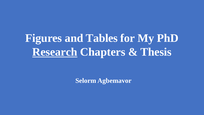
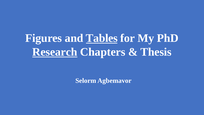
Tables underline: none -> present (102, 38)
